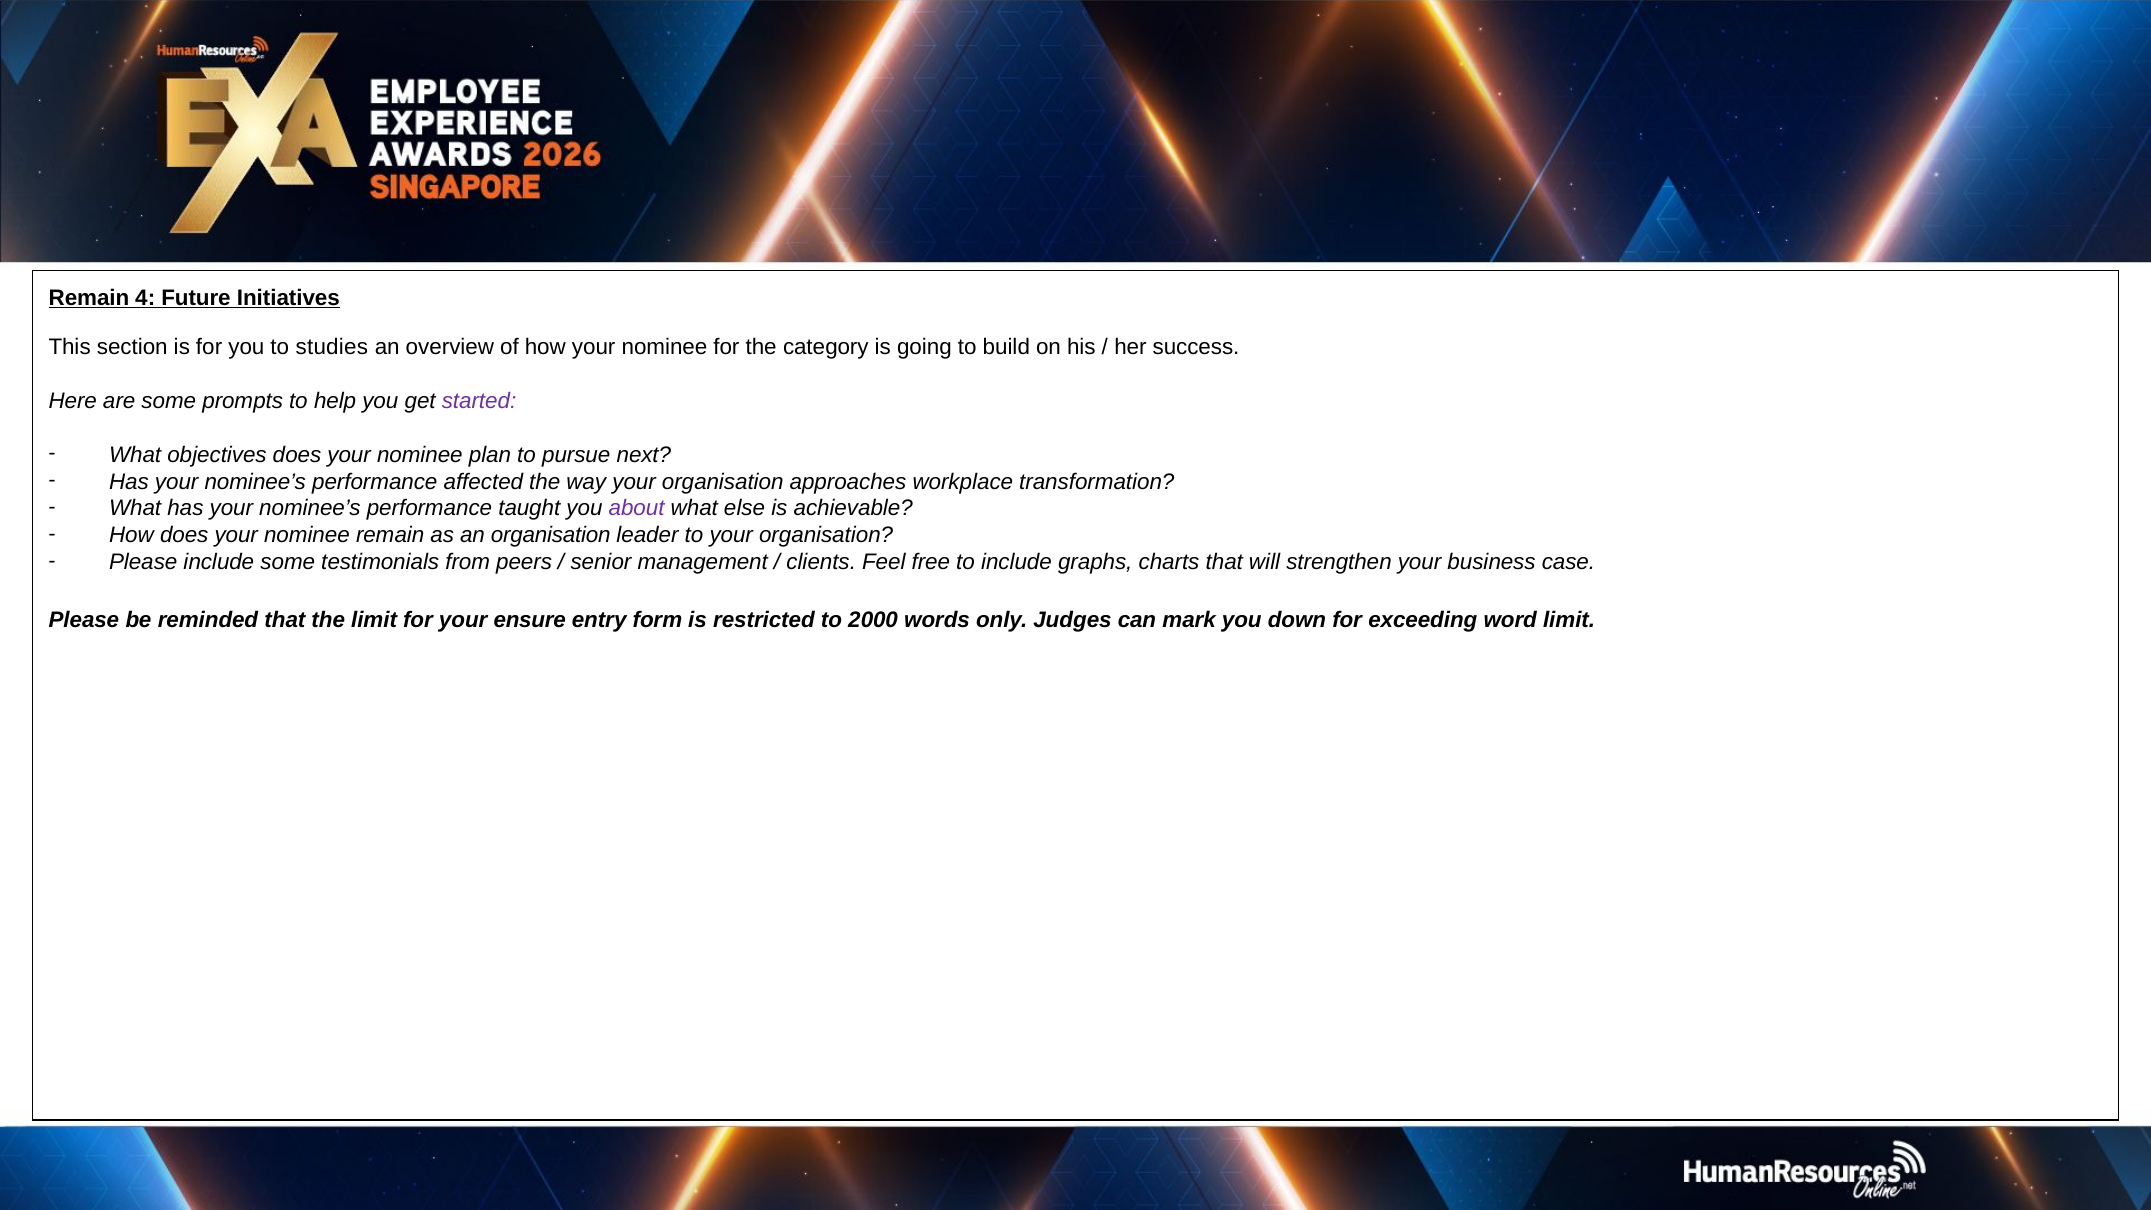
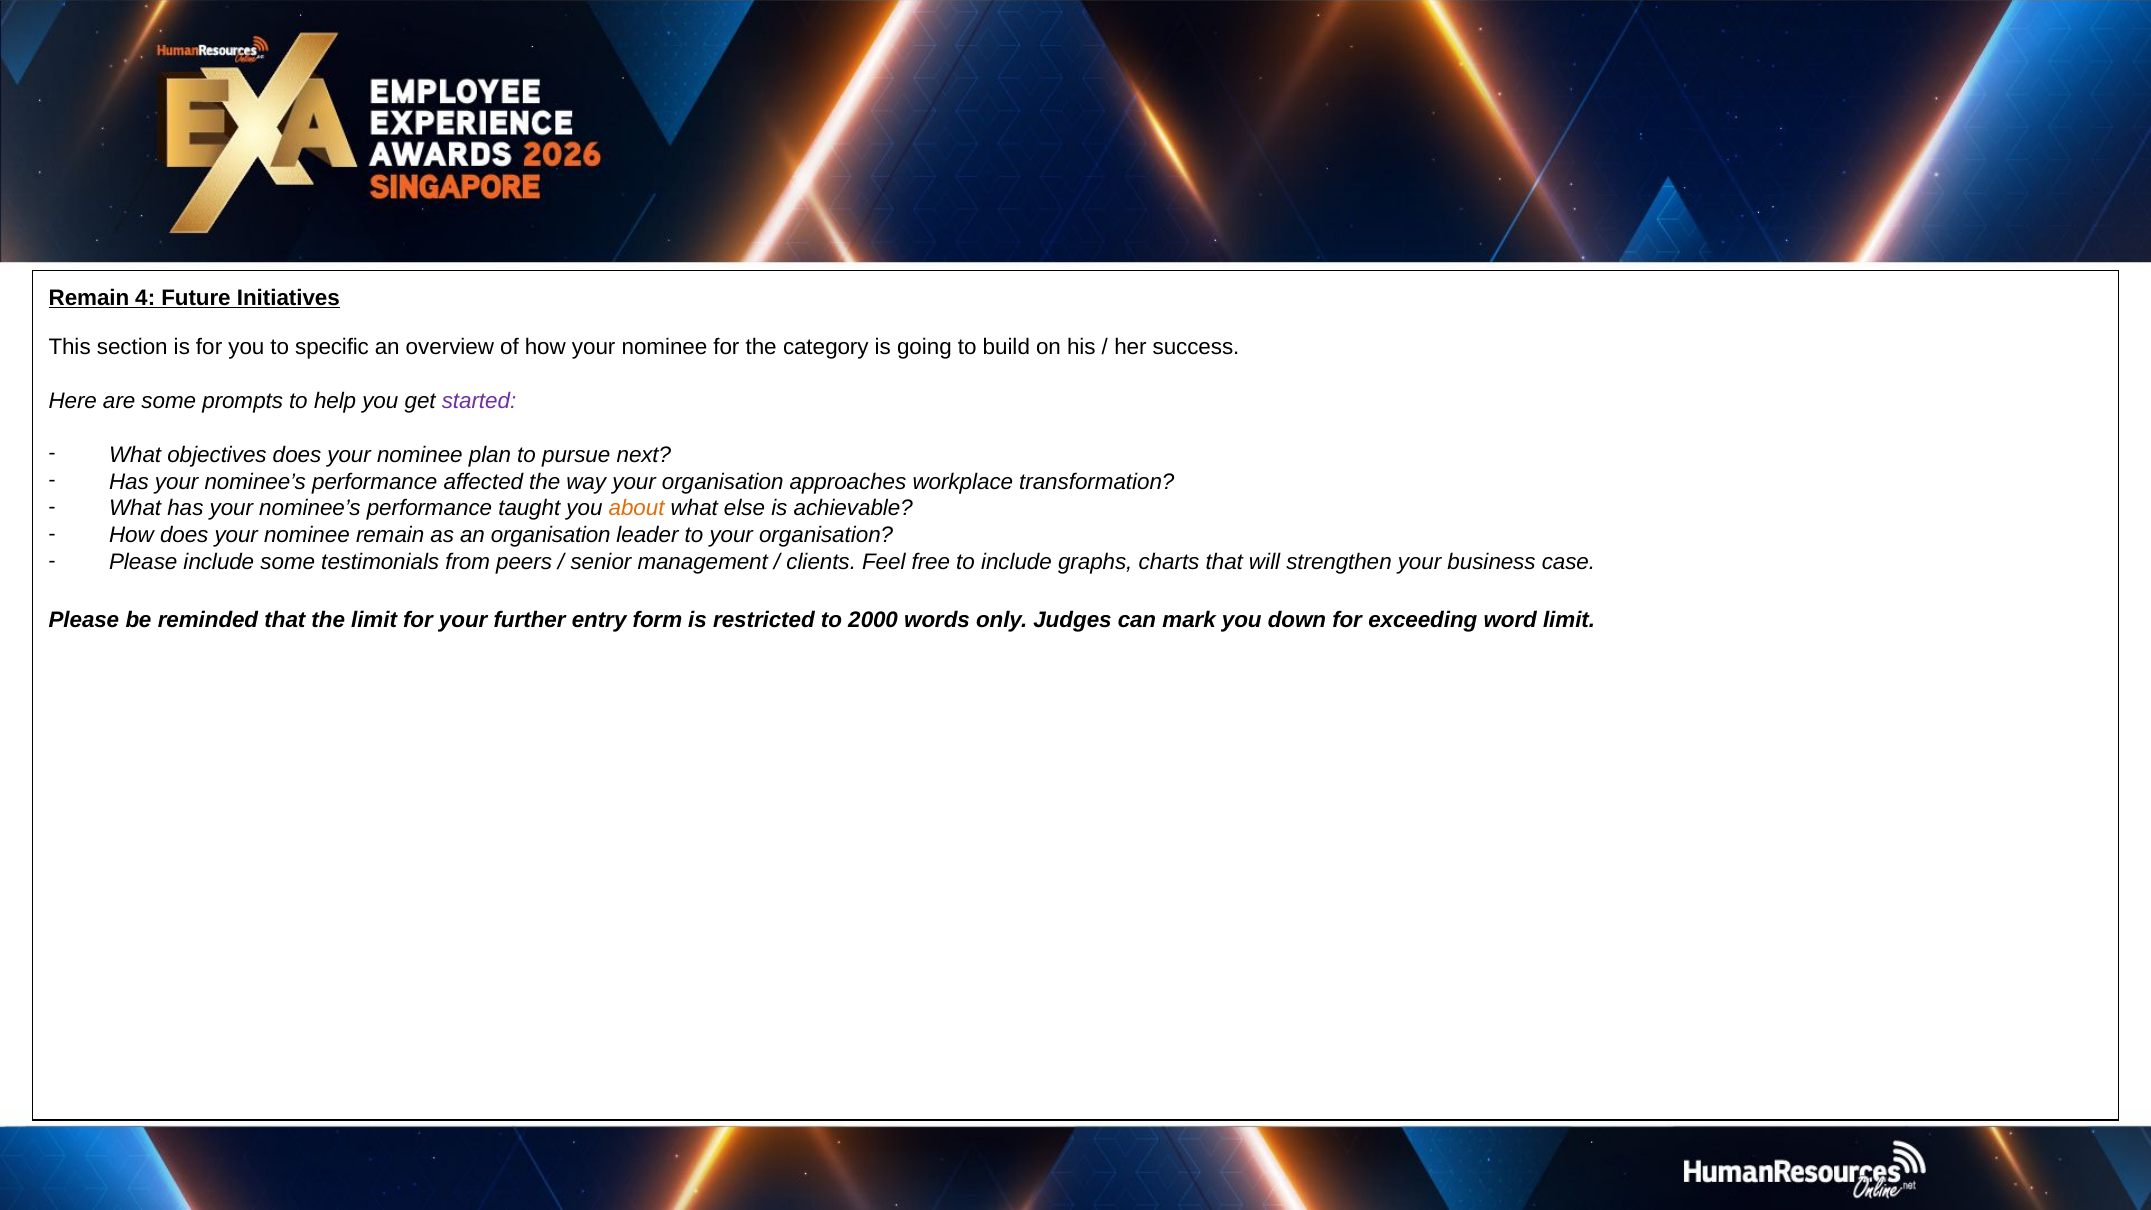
studies: studies -> specific (332, 347)
about colour: purple -> orange (637, 509)
ensure: ensure -> further (530, 620)
